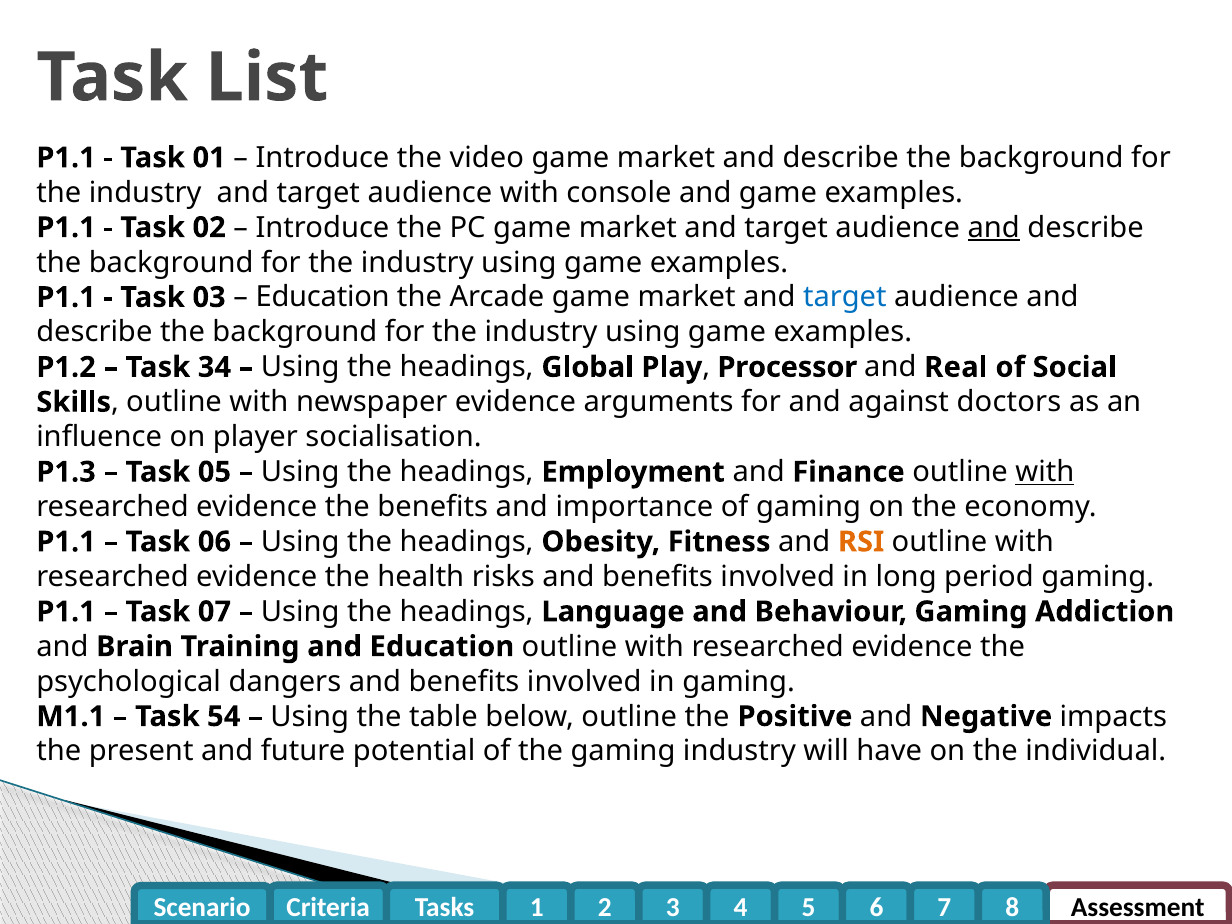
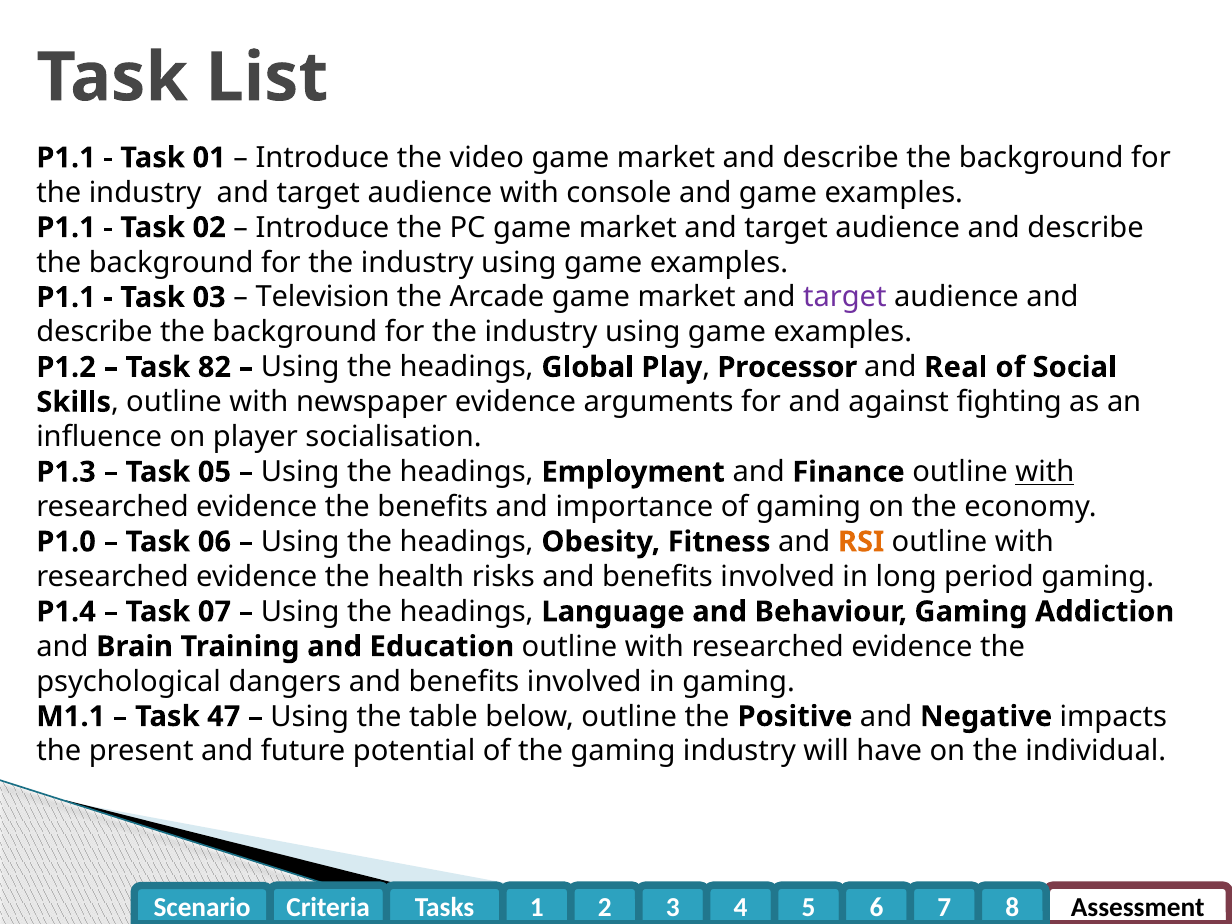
and underline: present -> none (994, 228)
Education: Education -> Television (323, 297)
target colour: blue -> purple (845, 297)
34: 34 -> 82 (214, 367)
doctors: doctors -> fighting (1009, 402)
P1.1: P1.1 -> P1.0 (66, 542)
P1.1: P1.1 -> P1.4 (66, 612)
54: 54 -> 47 (224, 716)
